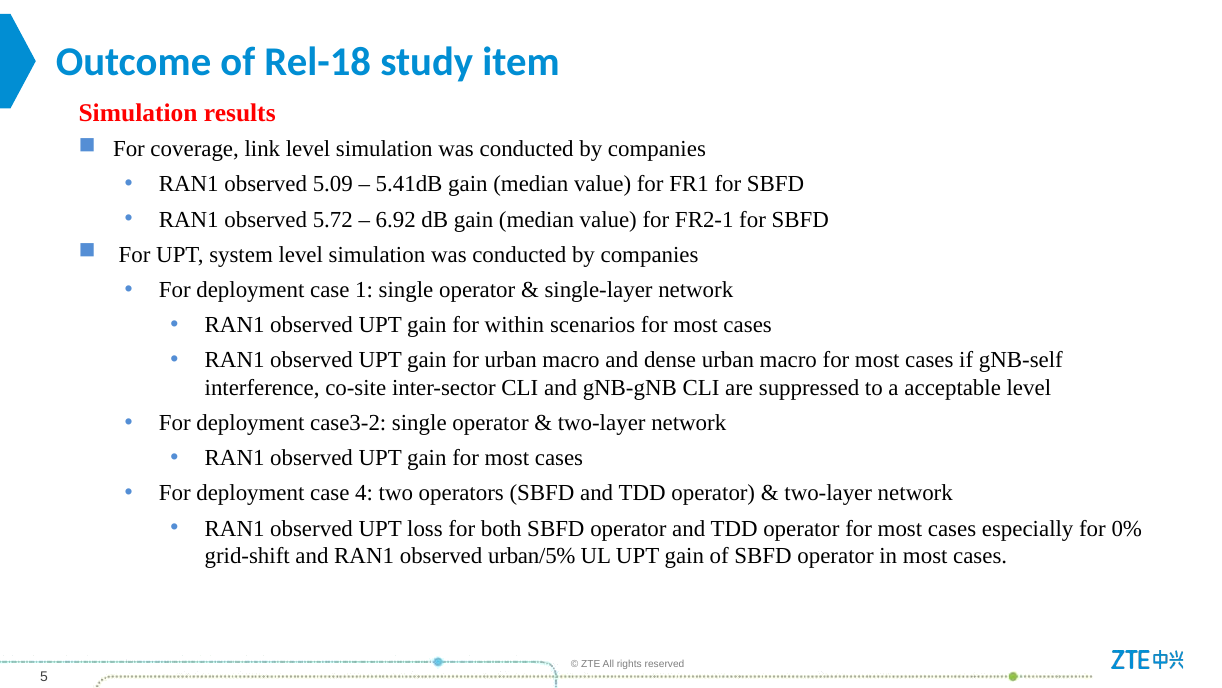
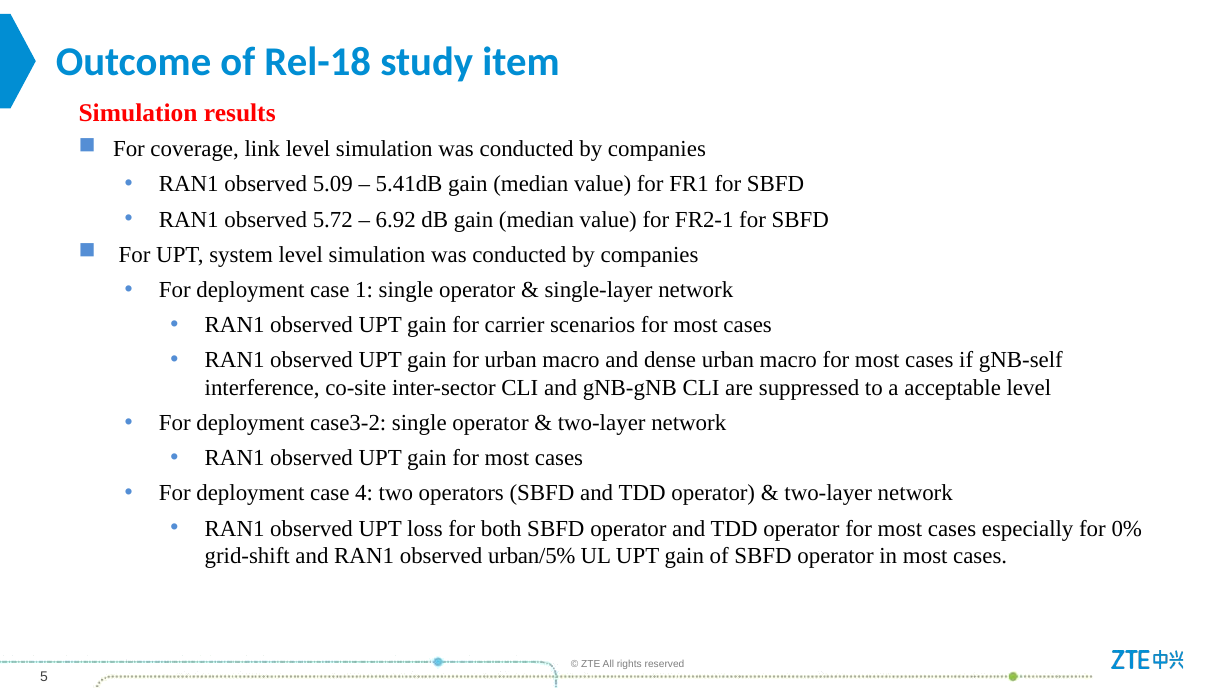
within: within -> carrier (514, 325)
